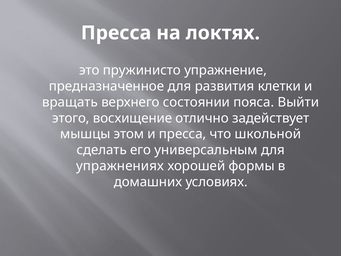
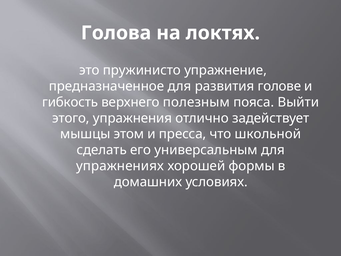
Пресса: Пресса -> Голова (116, 33)
клетки: клетки -> голове (279, 86)
вращать: вращать -> гибкость (70, 102)
состоянии: состоянии -> полезным (196, 102)
восхищение: восхищение -> упражнения (133, 118)
